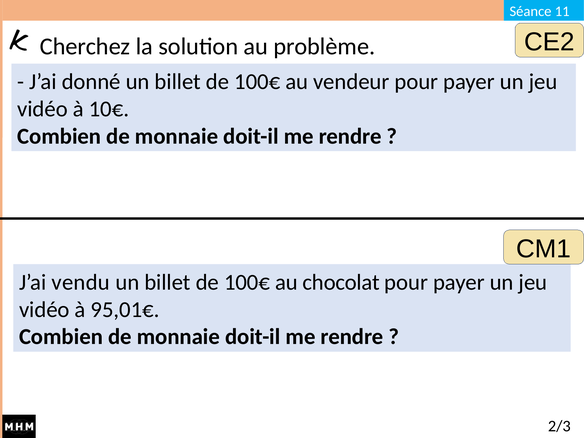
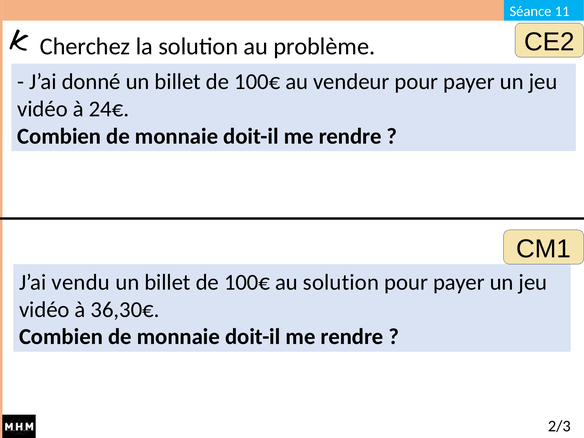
10€: 10€ -> 24€ (109, 109)
au chocolat: chocolat -> solution (341, 282)
95,01€: 95,01€ -> 36,30€ (125, 310)
